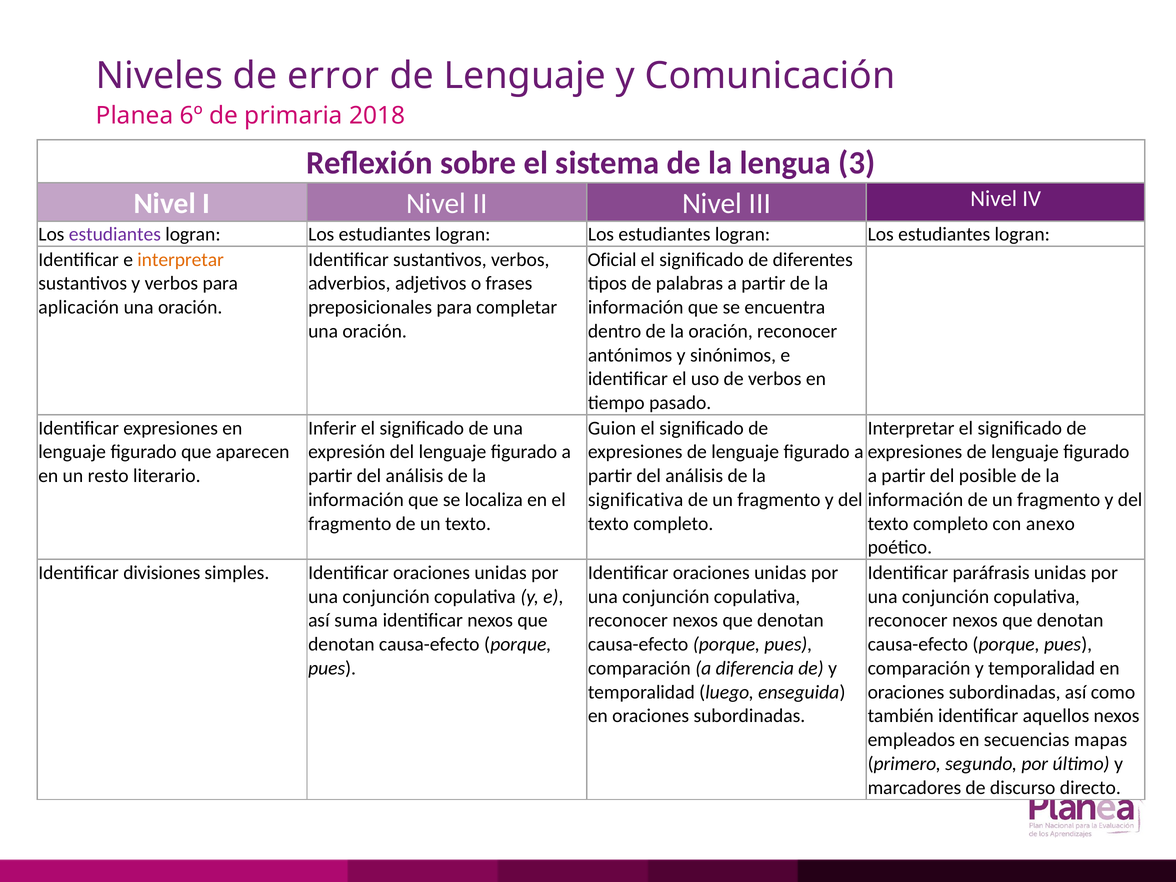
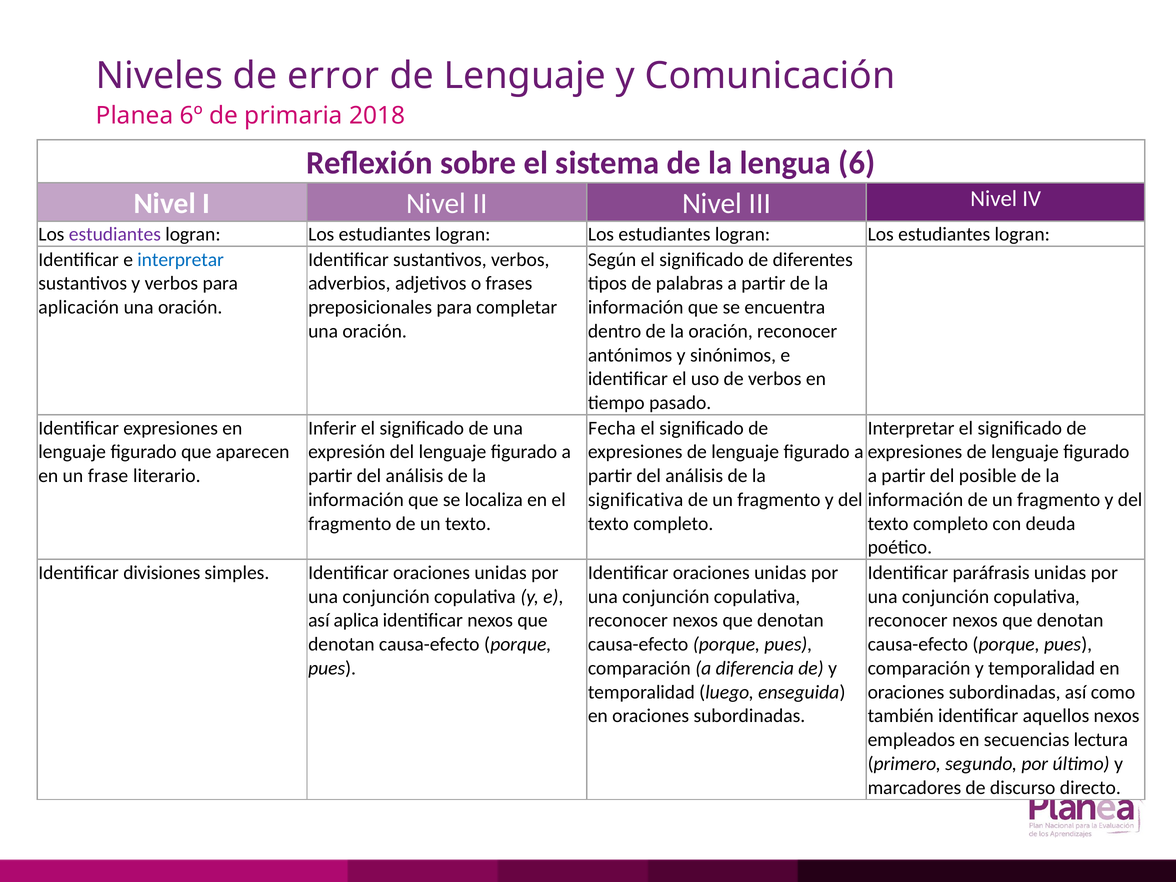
3: 3 -> 6 (857, 163)
interpretar colour: orange -> blue (181, 260)
Oficial: Oficial -> Según (612, 260)
Guion: Guion -> Fecha (612, 428)
resto: resto -> frase (108, 476)
anexo: anexo -> deuda (1051, 524)
suma: suma -> aplica (356, 620)
mapas: mapas -> lectura (1101, 740)
